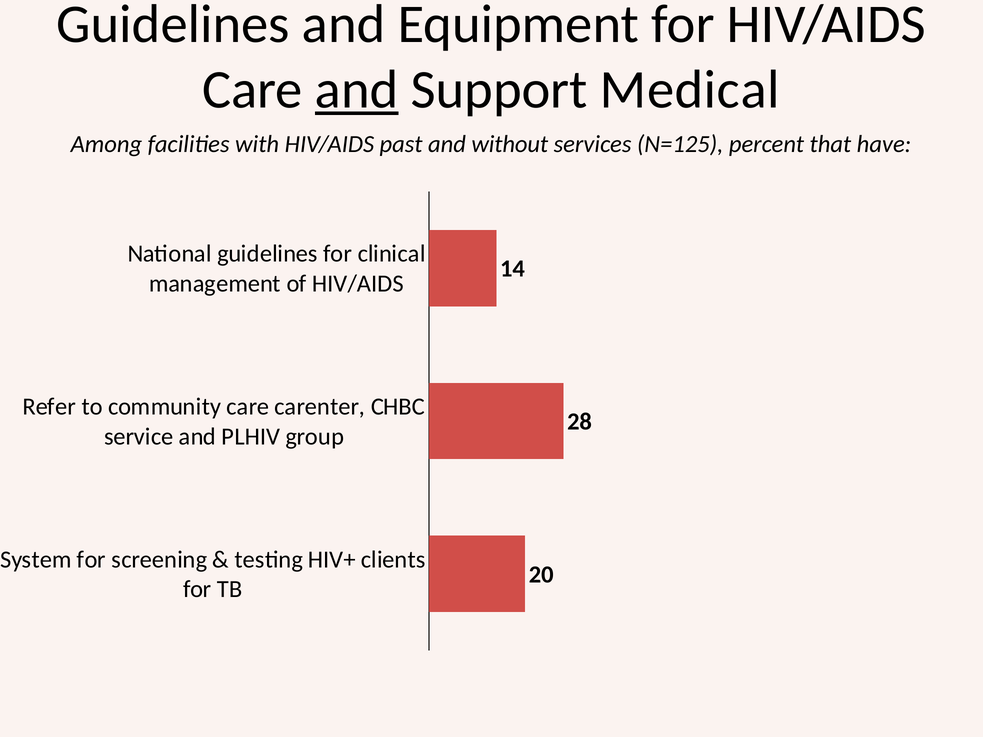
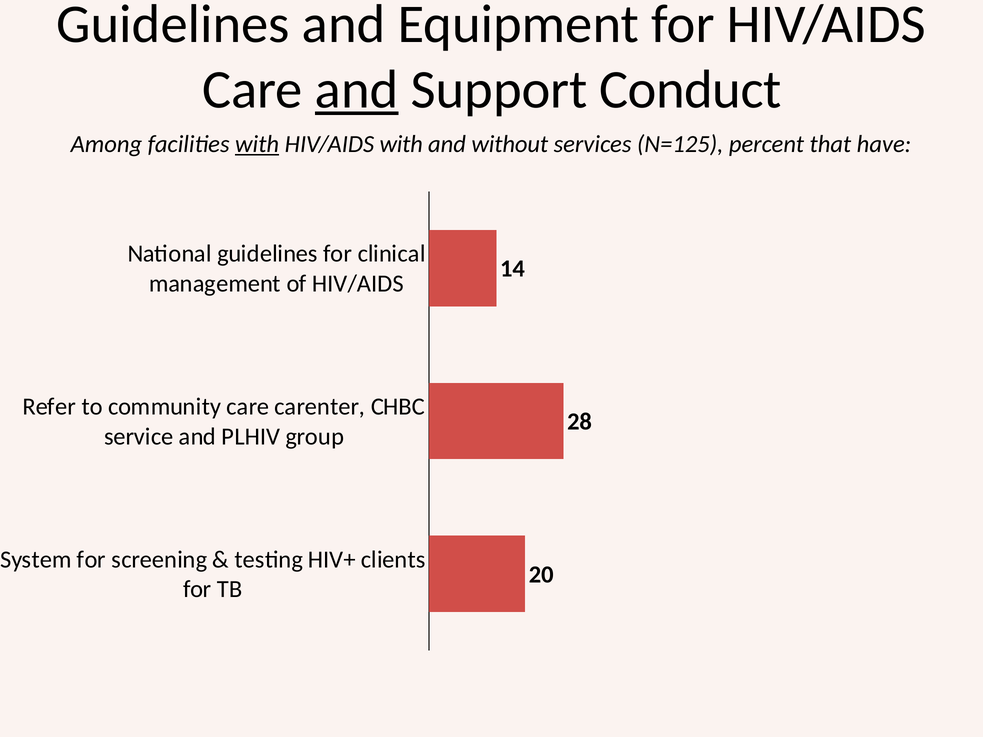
Medical: Medical -> Conduct (690, 90)
with underline: none -> present (257, 144)
HIV/AIDS past: past -> with (401, 144)
